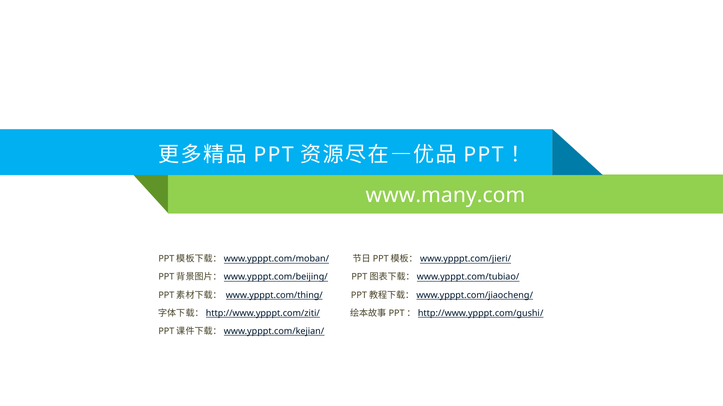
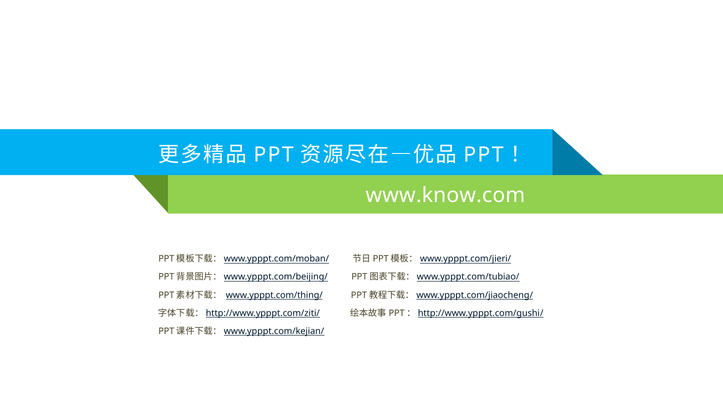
www.many.com: www.many.com -> www.know.com (445, 196)
